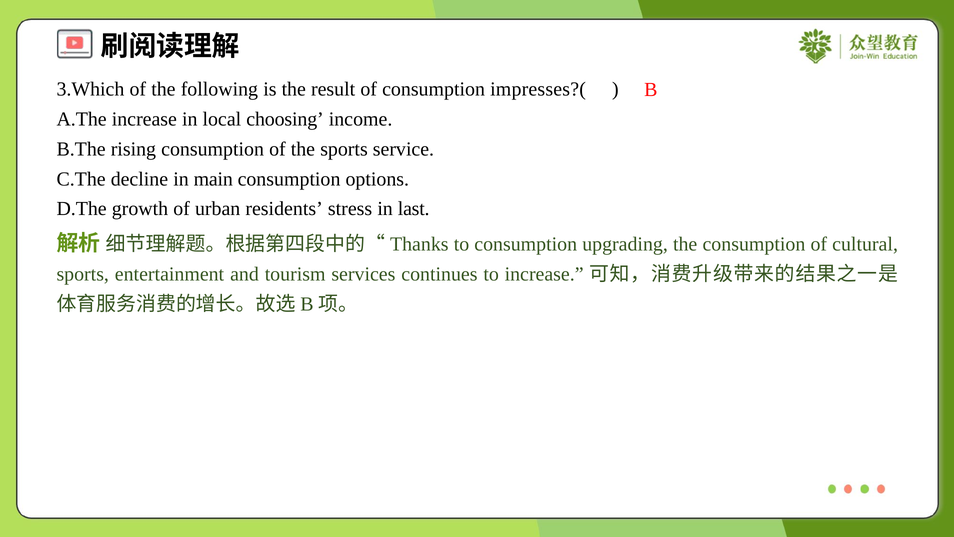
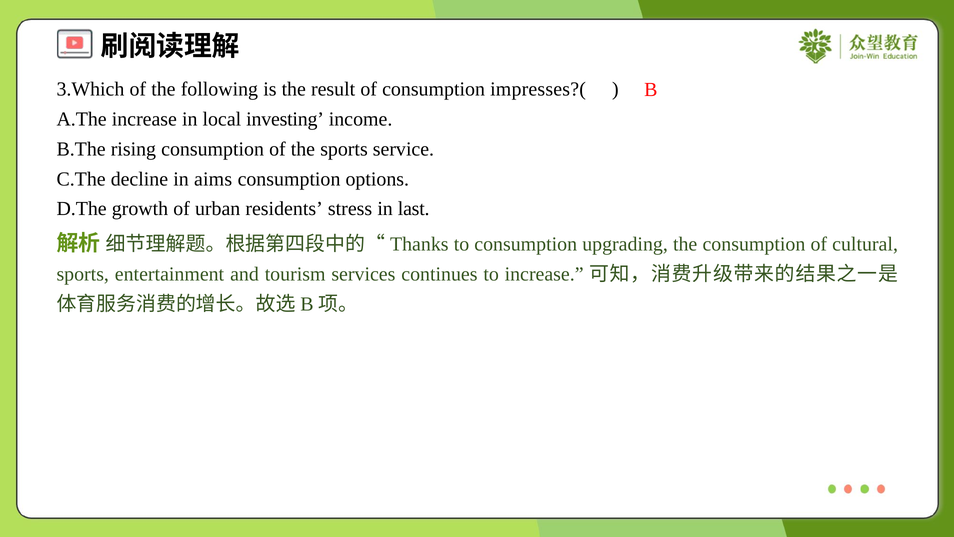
choosing: choosing -> investing (285, 119)
main: main -> aims (213, 179)
